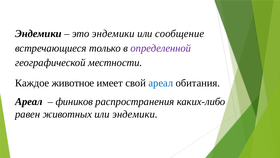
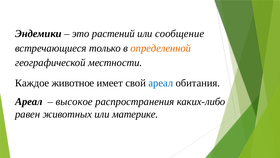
это эндемики: эндемики -> растений (113, 33)
определенной colour: purple -> orange (161, 48)
фиников: фиников -> высокое (74, 101)
или эндемики: эндемики -> материке (135, 114)
